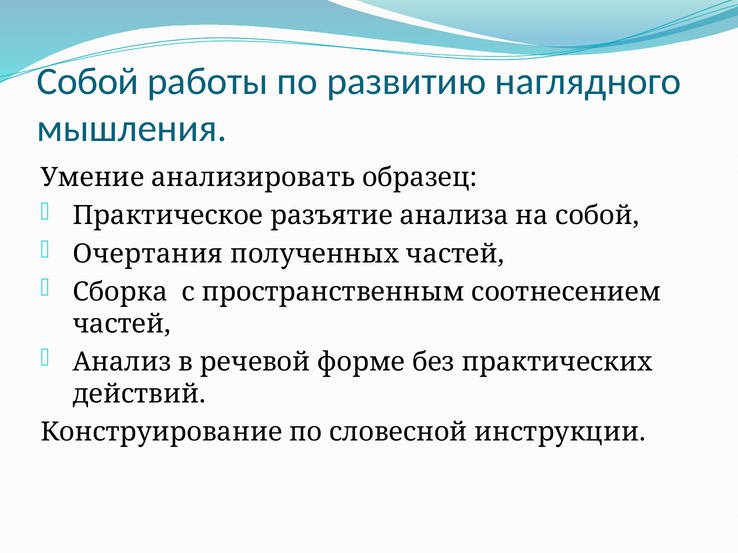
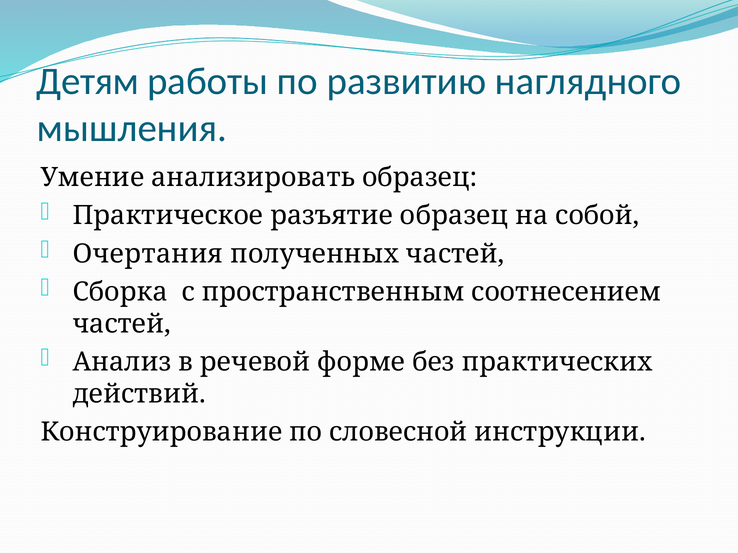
Собой: Собой -> Детям (88, 82)
разъятие анализа: анализа -> образец (454, 216)
